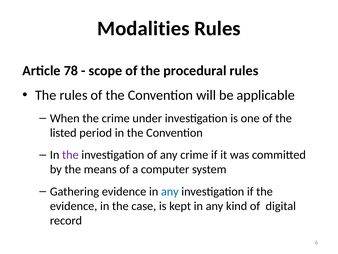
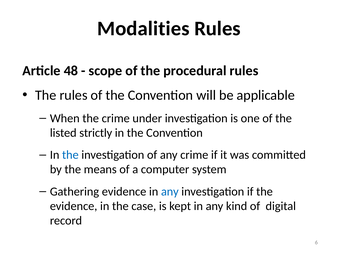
78: 78 -> 48 (71, 71)
period: period -> strictly (96, 133)
the colour: purple -> blue (70, 155)
